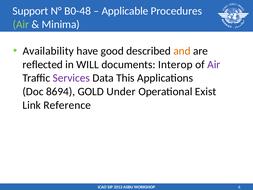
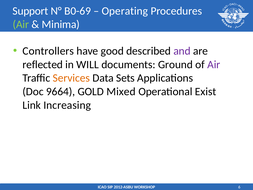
B0-48: B0-48 -> B0-69 (78, 11)
Applicable: Applicable -> Operating (125, 11)
Availability: Availability -> Controllers (48, 51)
and colour: orange -> purple (182, 51)
Interop: Interop -> Ground (175, 64)
Services colour: purple -> orange (71, 78)
This: This -> Sets (125, 78)
8694: 8694 -> 9664 (61, 91)
Under: Under -> Mixed (121, 91)
Reference: Reference -> Increasing (67, 105)
